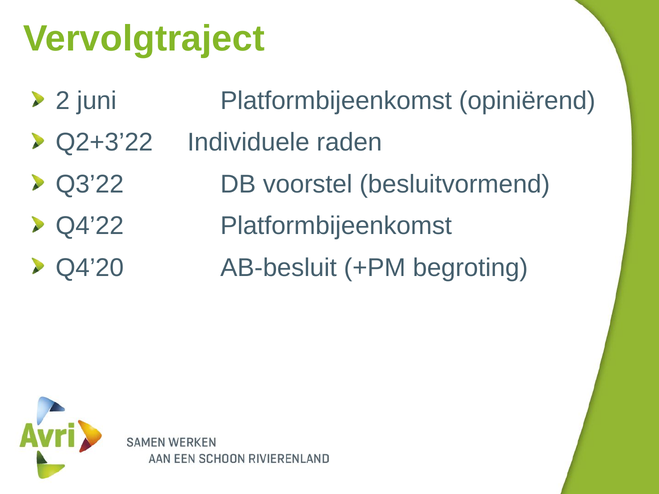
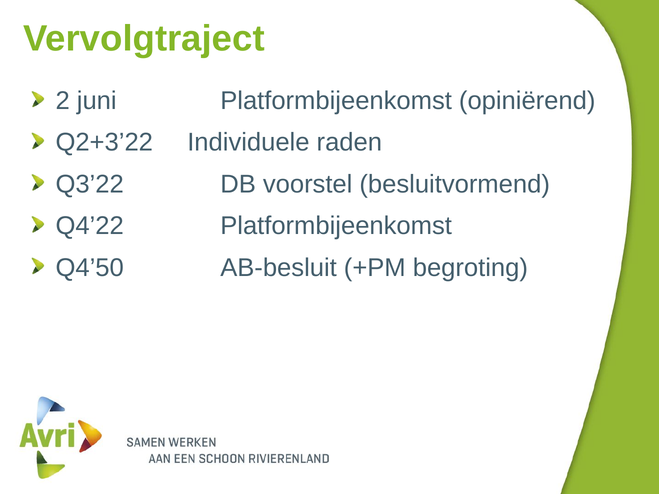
Q4’20: Q4’20 -> Q4’50 (90, 268)
